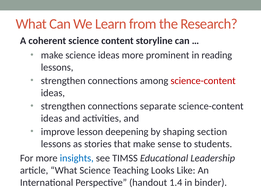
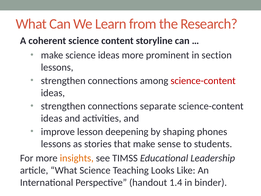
reading: reading -> section (217, 55)
section: section -> phones (212, 131)
insights colour: blue -> orange (77, 158)
